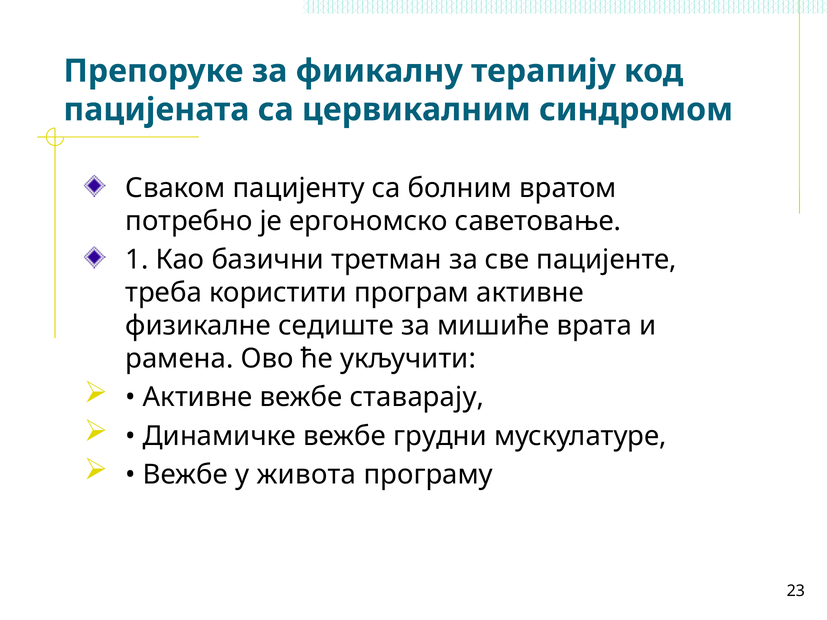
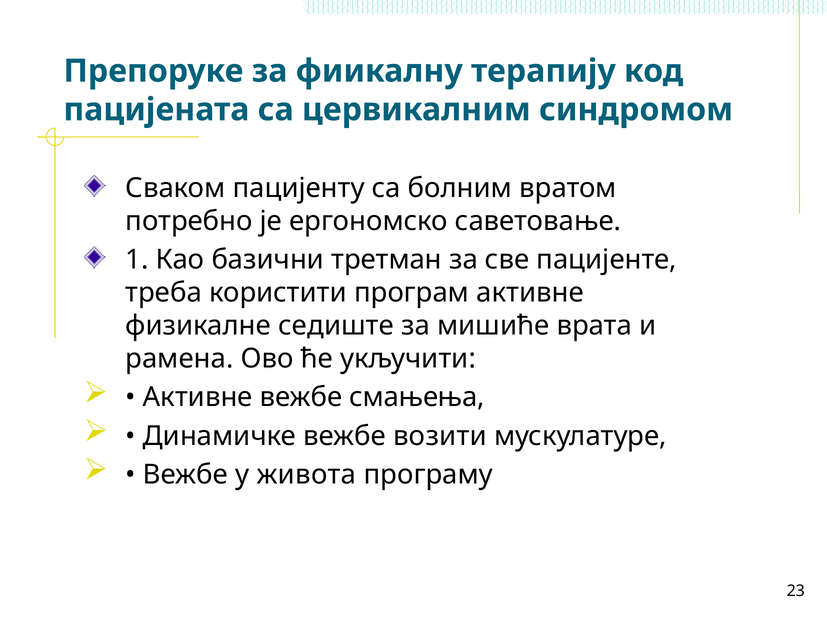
ставарају: ставарају -> смањења (417, 397)
грудни: грудни -> возити (440, 436)
